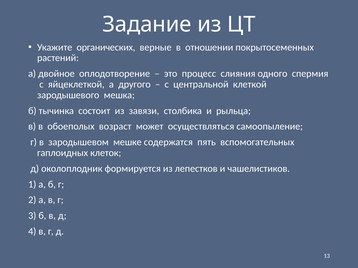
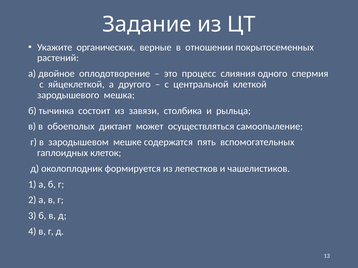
возраст: возраст -> диктант (115, 127)
